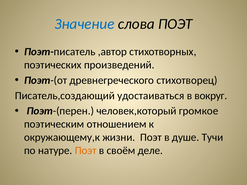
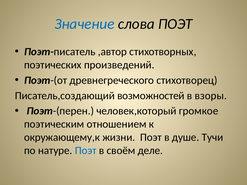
удостаиваться: удостаиваться -> возможностей (151, 96)
вокруг: вокруг -> взоры (211, 96)
Поэт colour: orange -> blue (86, 151)
